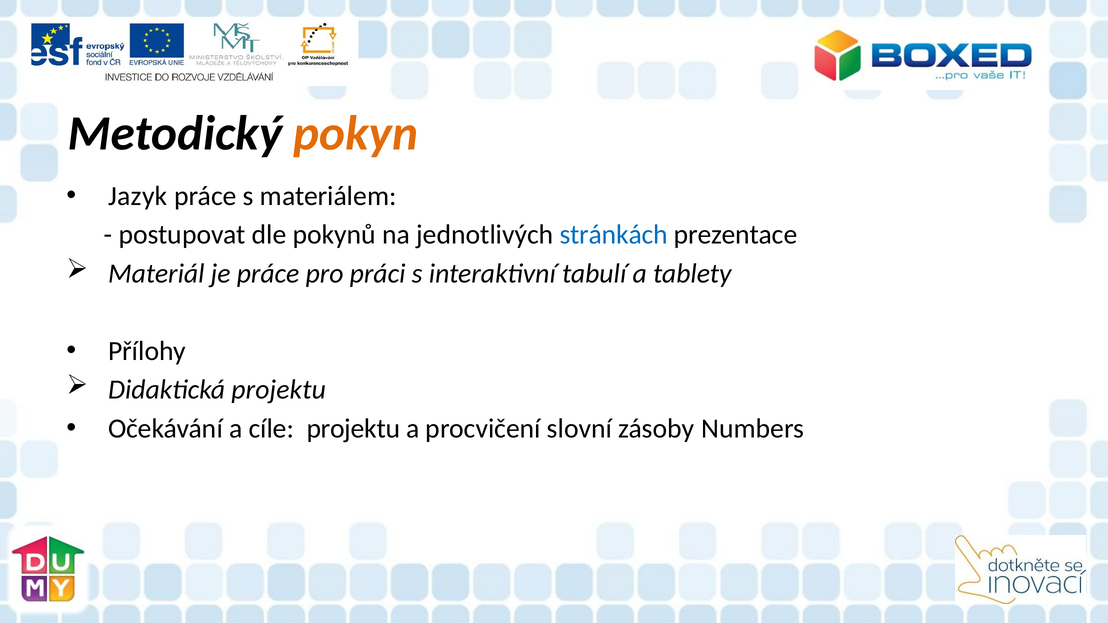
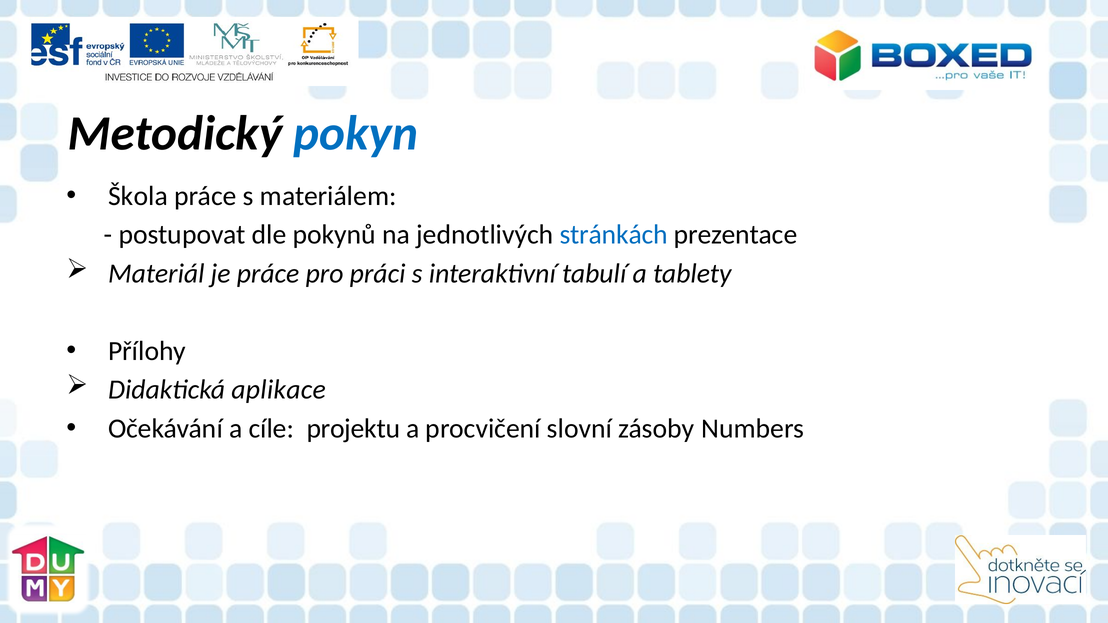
pokyn colour: orange -> blue (356, 133)
Jazyk: Jazyk -> Škola (138, 196)
Didaktická projektu: projektu -> aplikace (279, 390)
